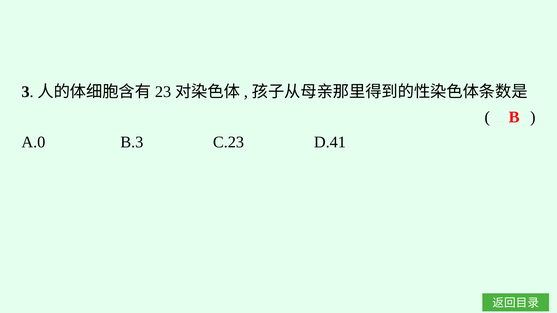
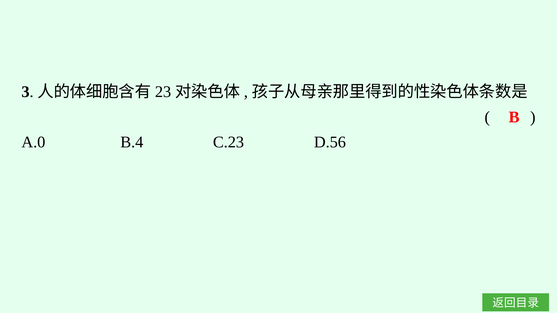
B.3: B.3 -> B.4 (132, 142)
D.41: D.41 -> D.56 (330, 142)
